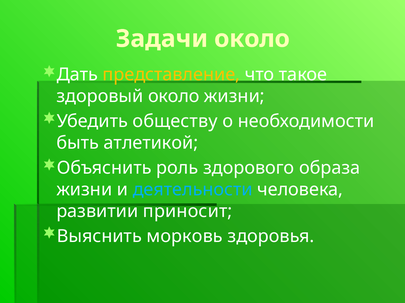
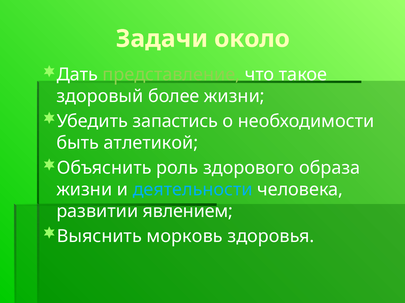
представление colour: yellow -> light green (171, 75)
здоровый около: около -> более (174, 96)
обществу: обществу -> запастись (175, 122)
приносит: приносит -> явлением (188, 212)
